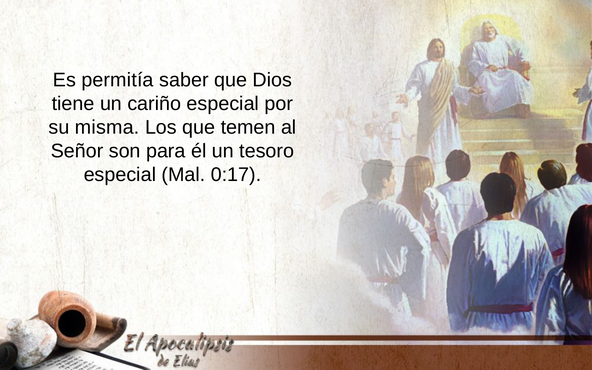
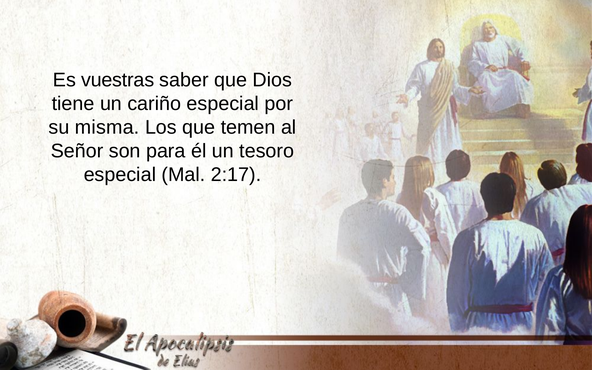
permitía: permitía -> vuestras (118, 80)
0:17: 0:17 -> 2:17 (236, 175)
